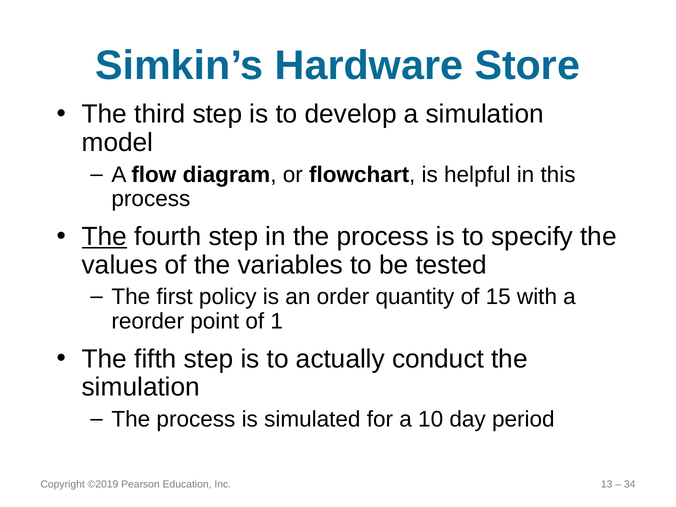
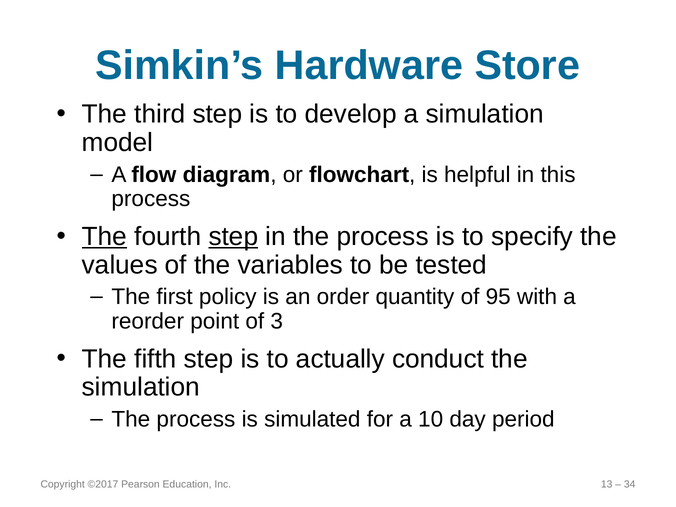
step underline: none -> present (233, 236)
15: 15 -> 95 (498, 297)
1: 1 -> 3 (277, 321)
©2019: ©2019 -> ©2017 (103, 484)
